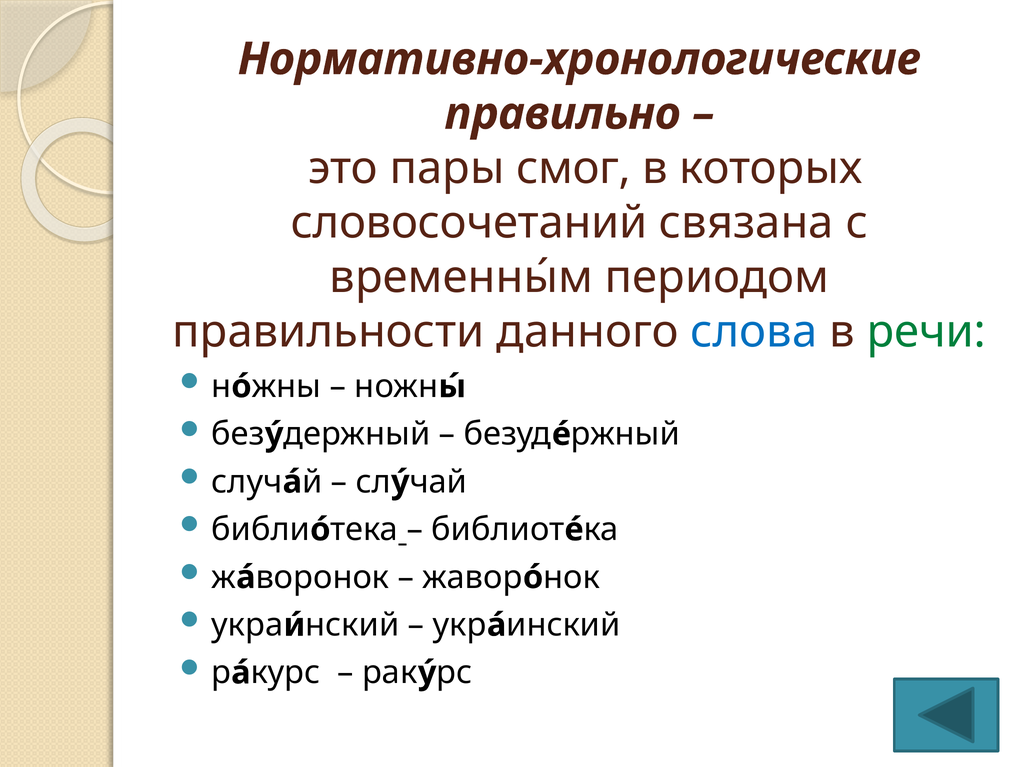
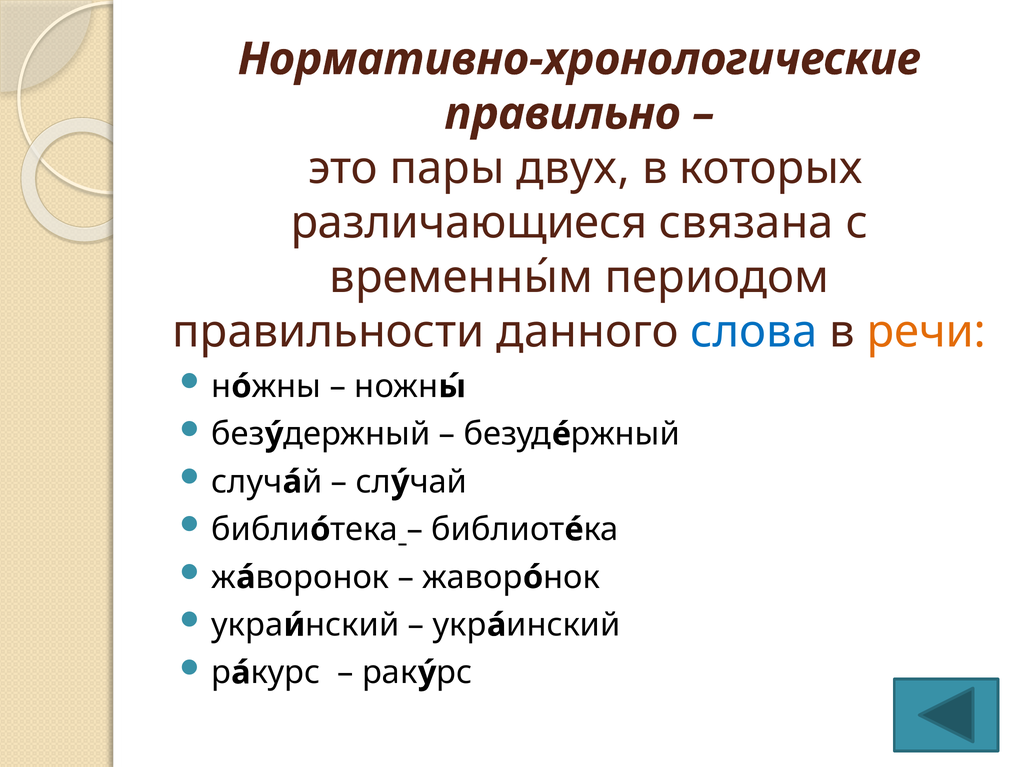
смог: смог -> двух (573, 168)
словосочетаний: словосочетаний -> различающиеся (469, 223)
речи colour: green -> orange (926, 332)
